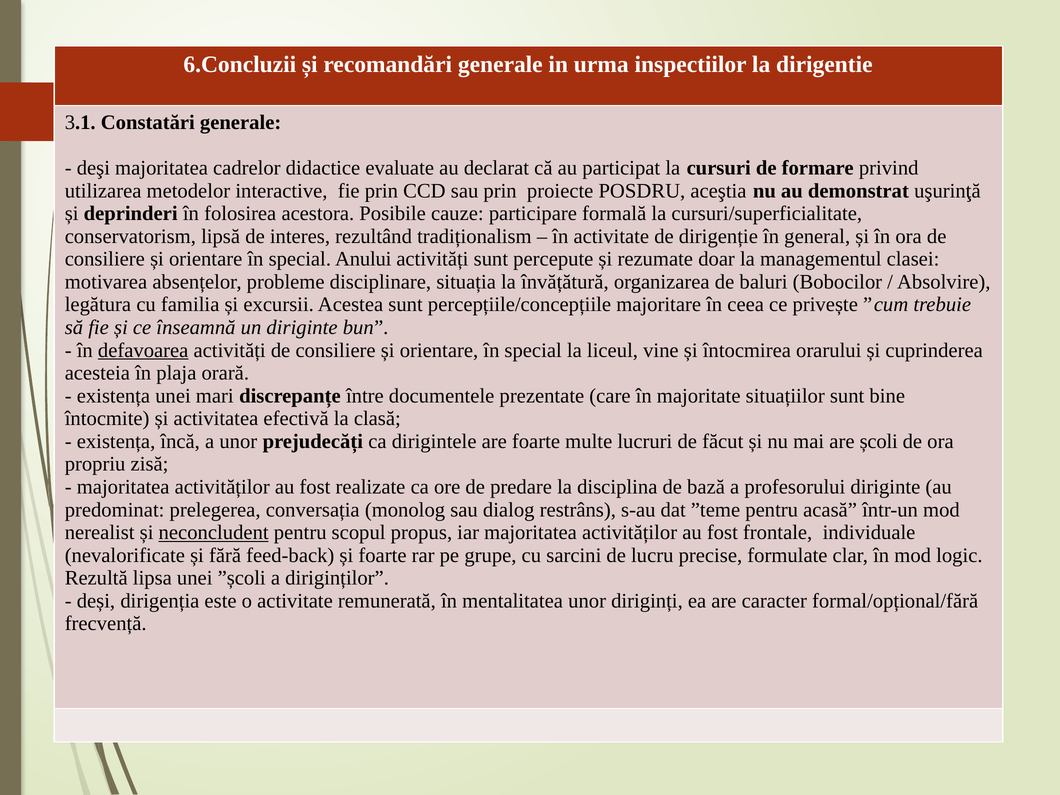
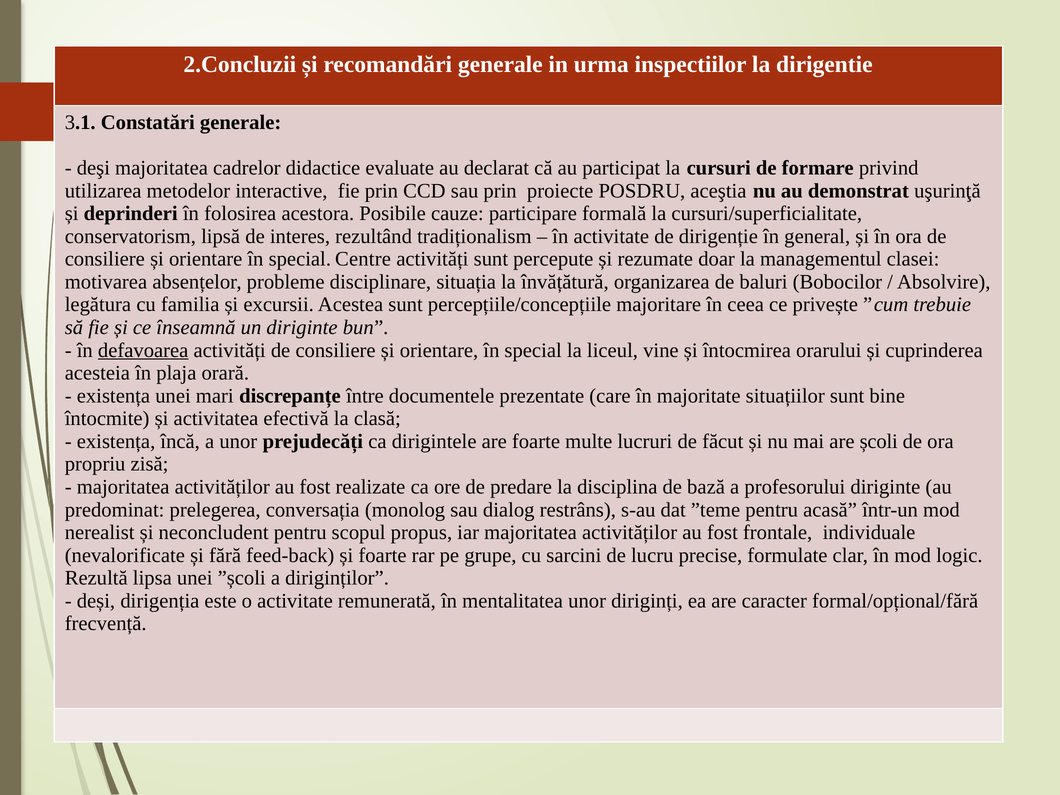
6.Concluzii: 6.Concluzii -> 2.Concluzii (240, 65)
Anului: Anului -> Centre (363, 259)
neconcludent underline: present -> none (214, 533)
